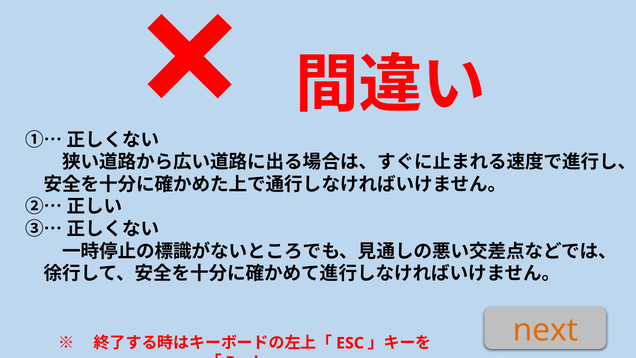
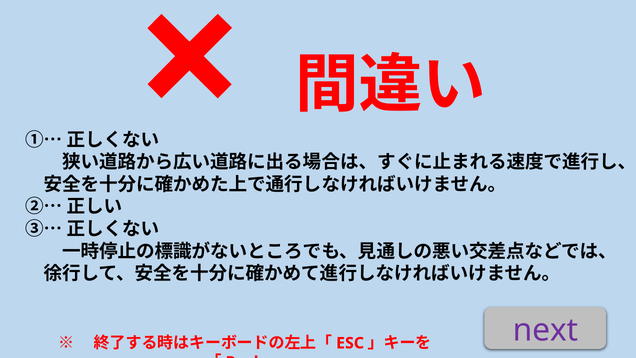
next colour: orange -> purple (545, 330)
